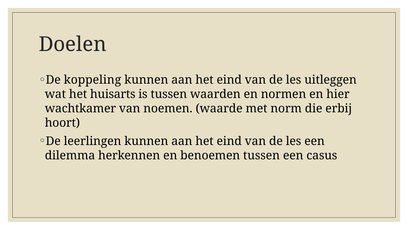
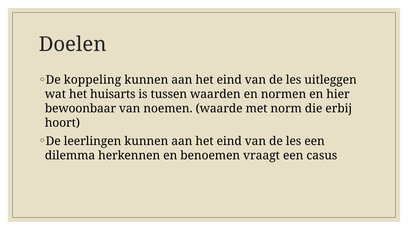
wachtkamer: wachtkamer -> bewoonbaar (80, 108)
benoemen tussen: tussen -> vraagt (262, 155)
